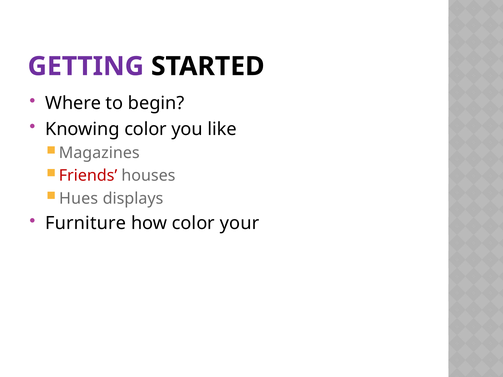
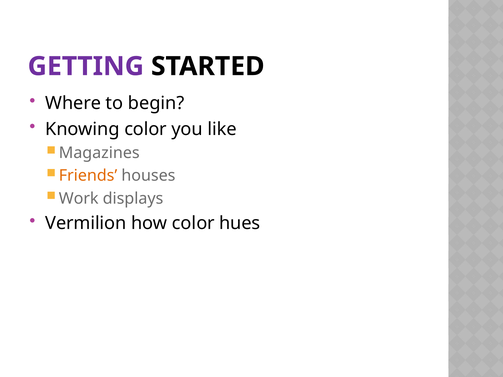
Friends colour: red -> orange (88, 176)
Hues: Hues -> Work (79, 199)
Furniture: Furniture -> Vermilion (86, 223)
your: your -> hues (240, 223)
